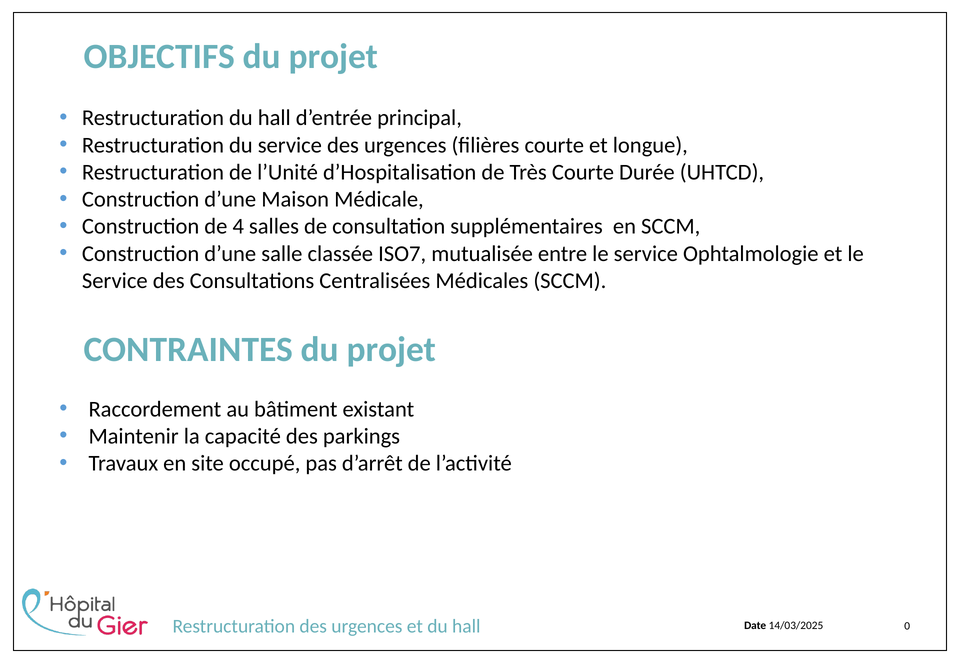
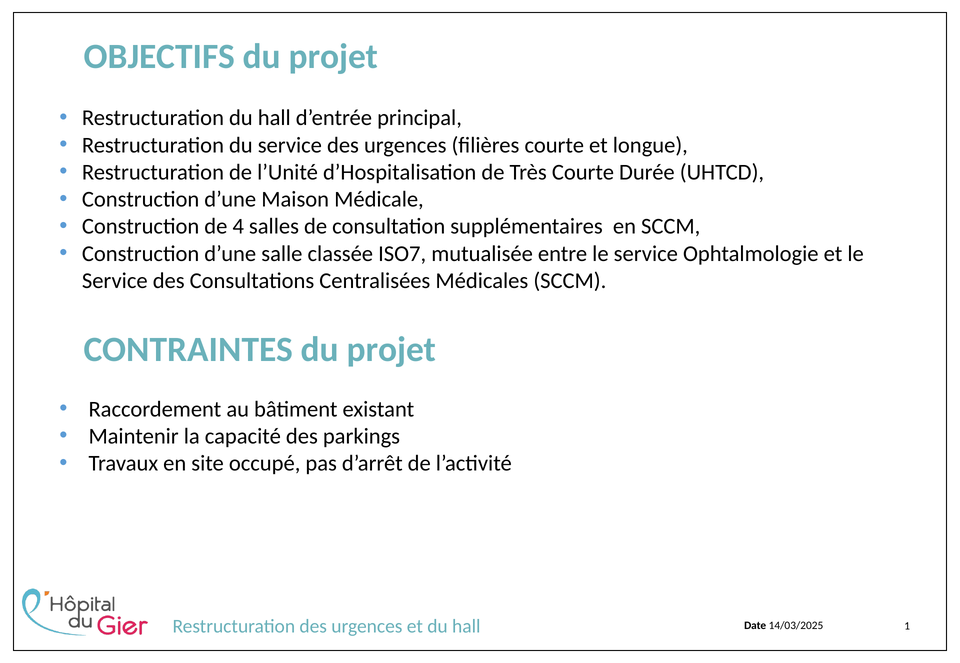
0: 0 -> 1 (907, 626)
